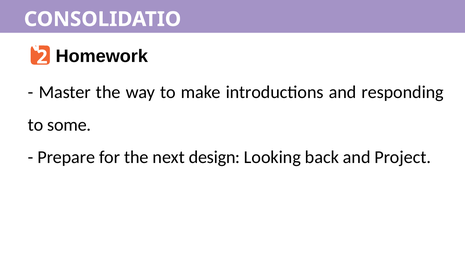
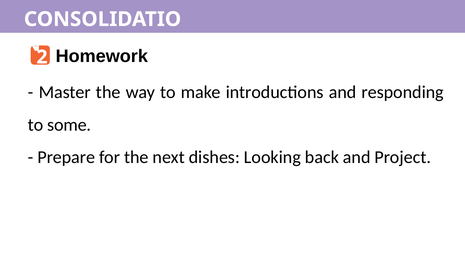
design: design -> dishes (214, 158)
